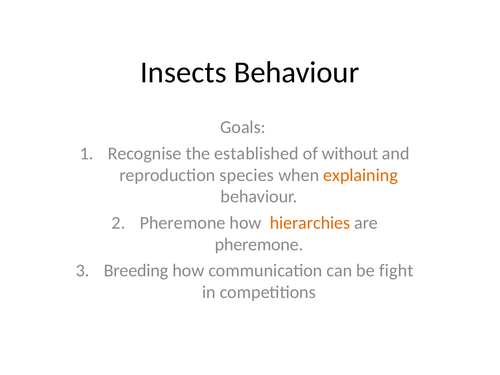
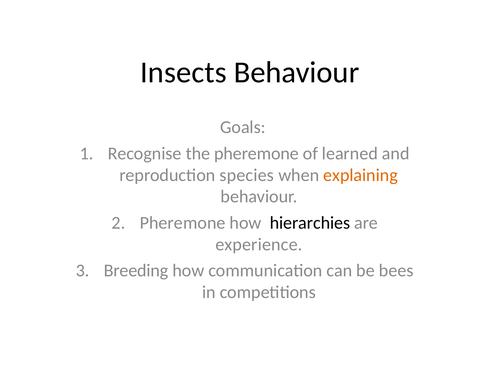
the established: established -> pheremone (257, 153)
without: without -> learned (350, 153)
hierarchies colour: orange -> black (310, 223)
pheremone: pheremone -> experience (259, 244)
fight: fight -> bees (396, 271)
